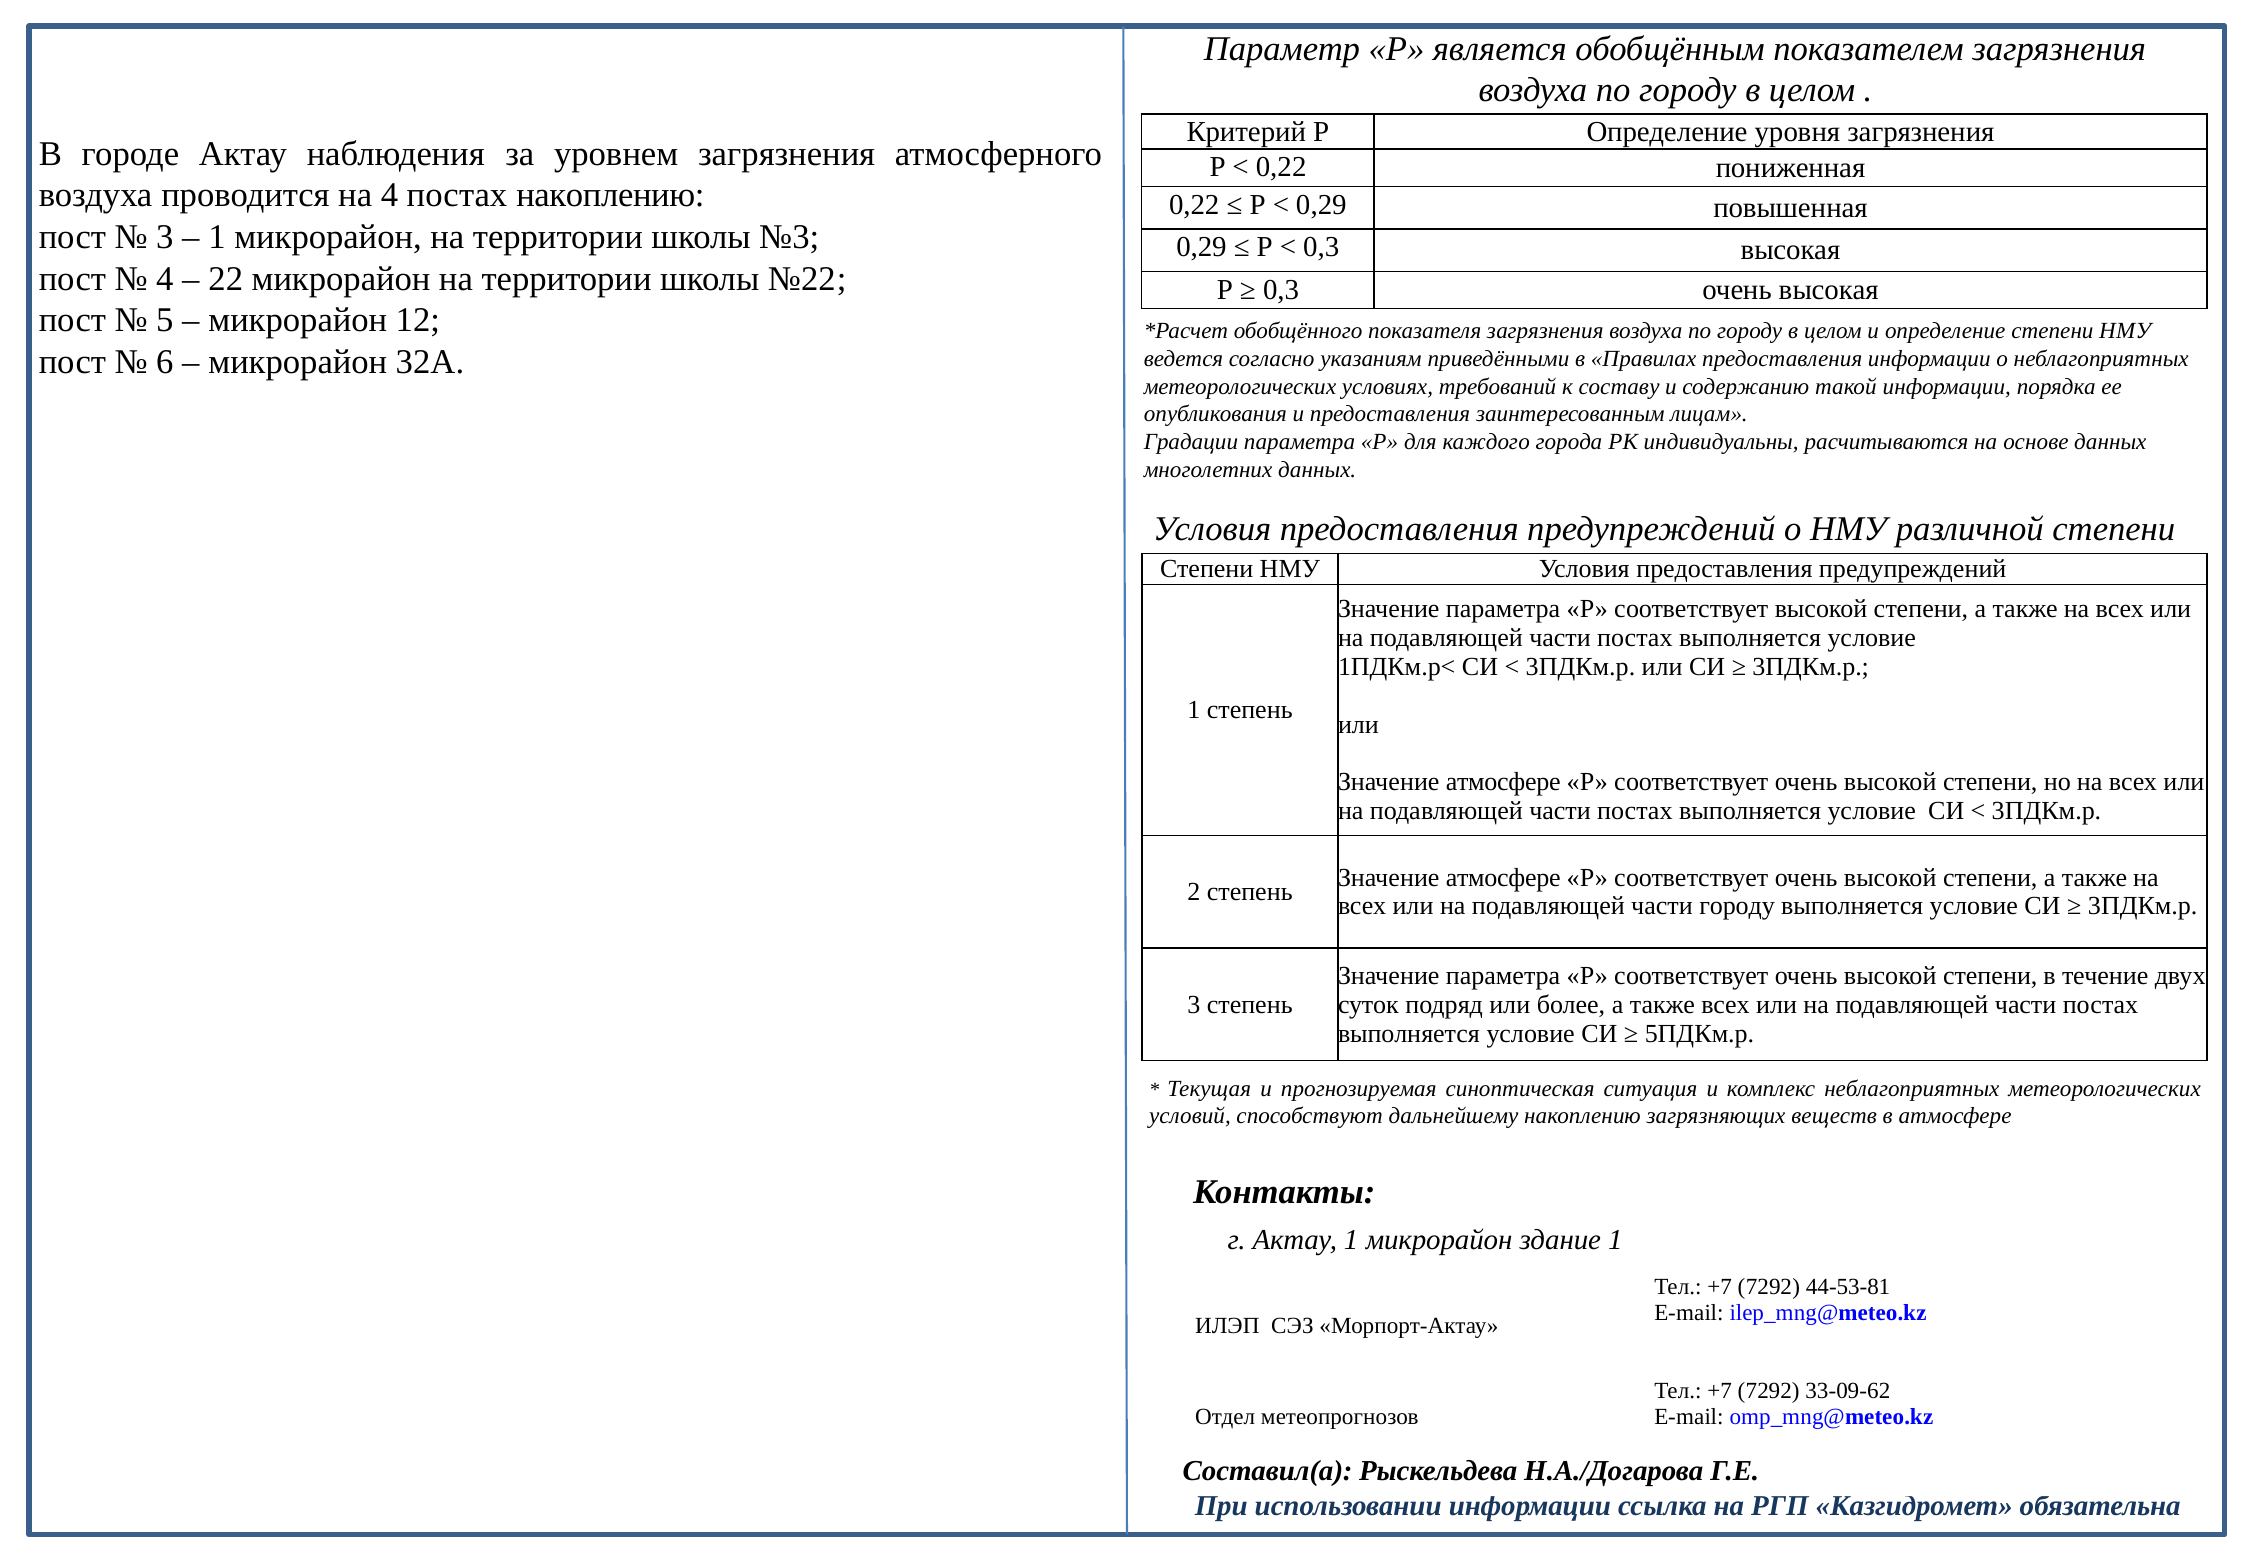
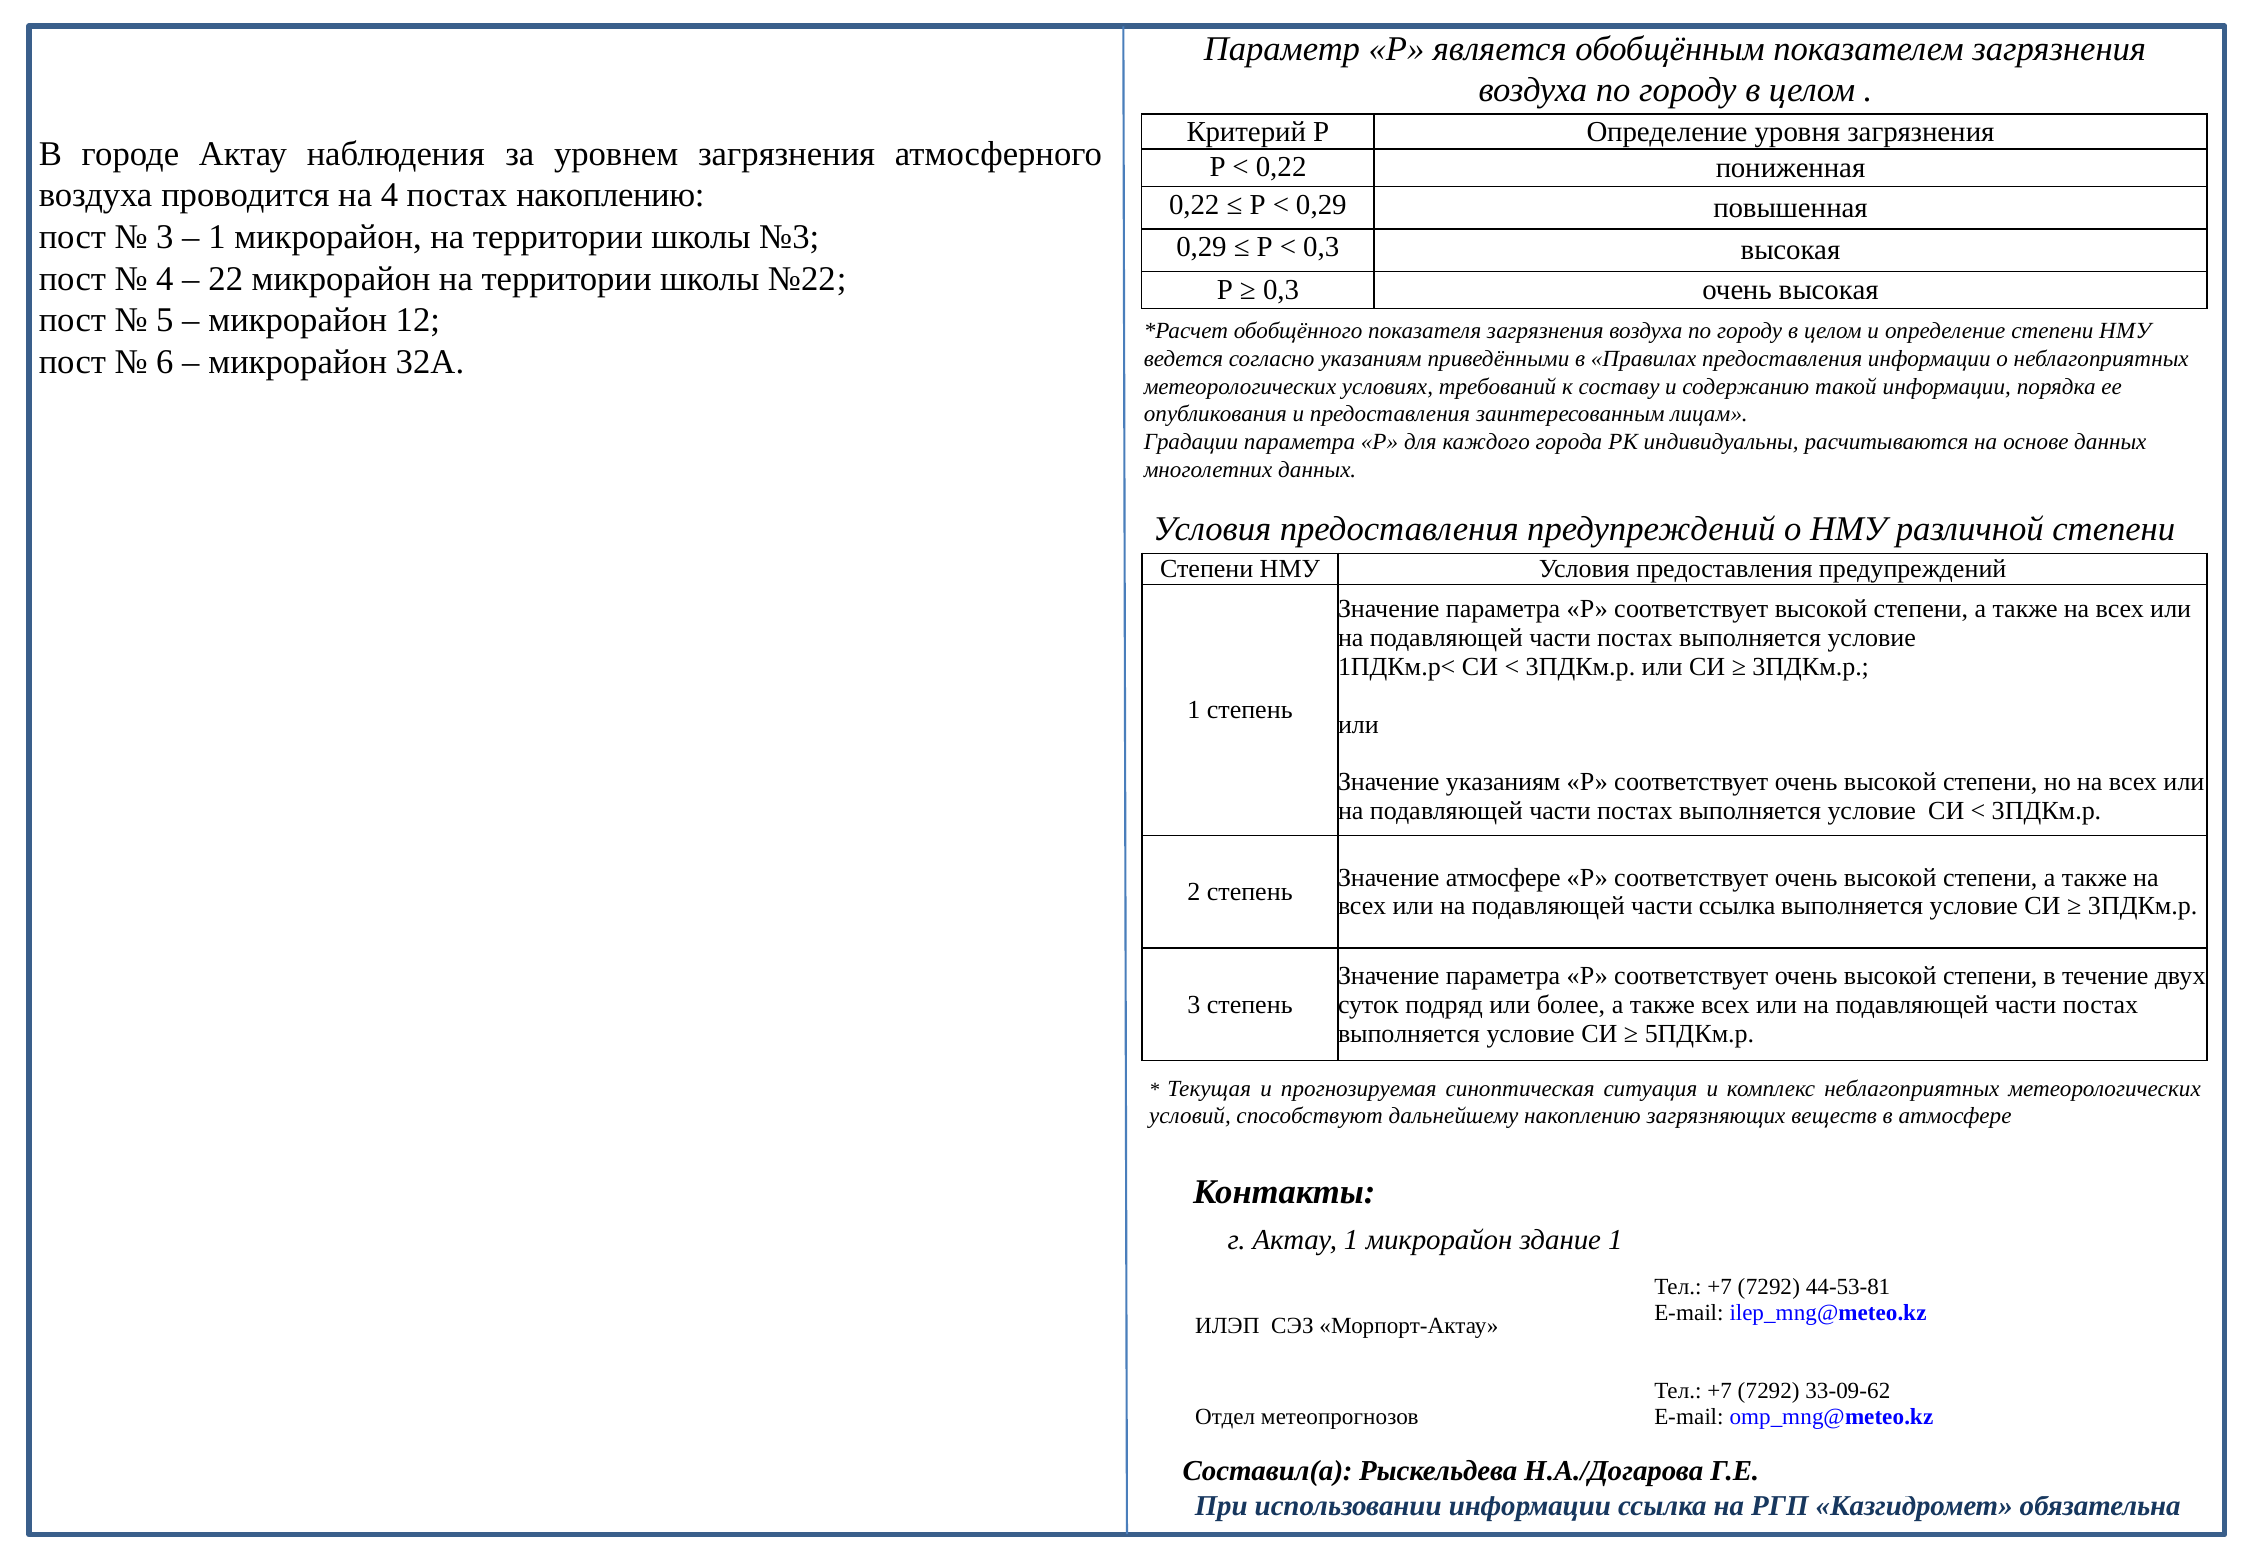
атмосфере: атмосфере -> указаниям (1503, 782)
части городу: городу -> ссылка (1737, 906)
